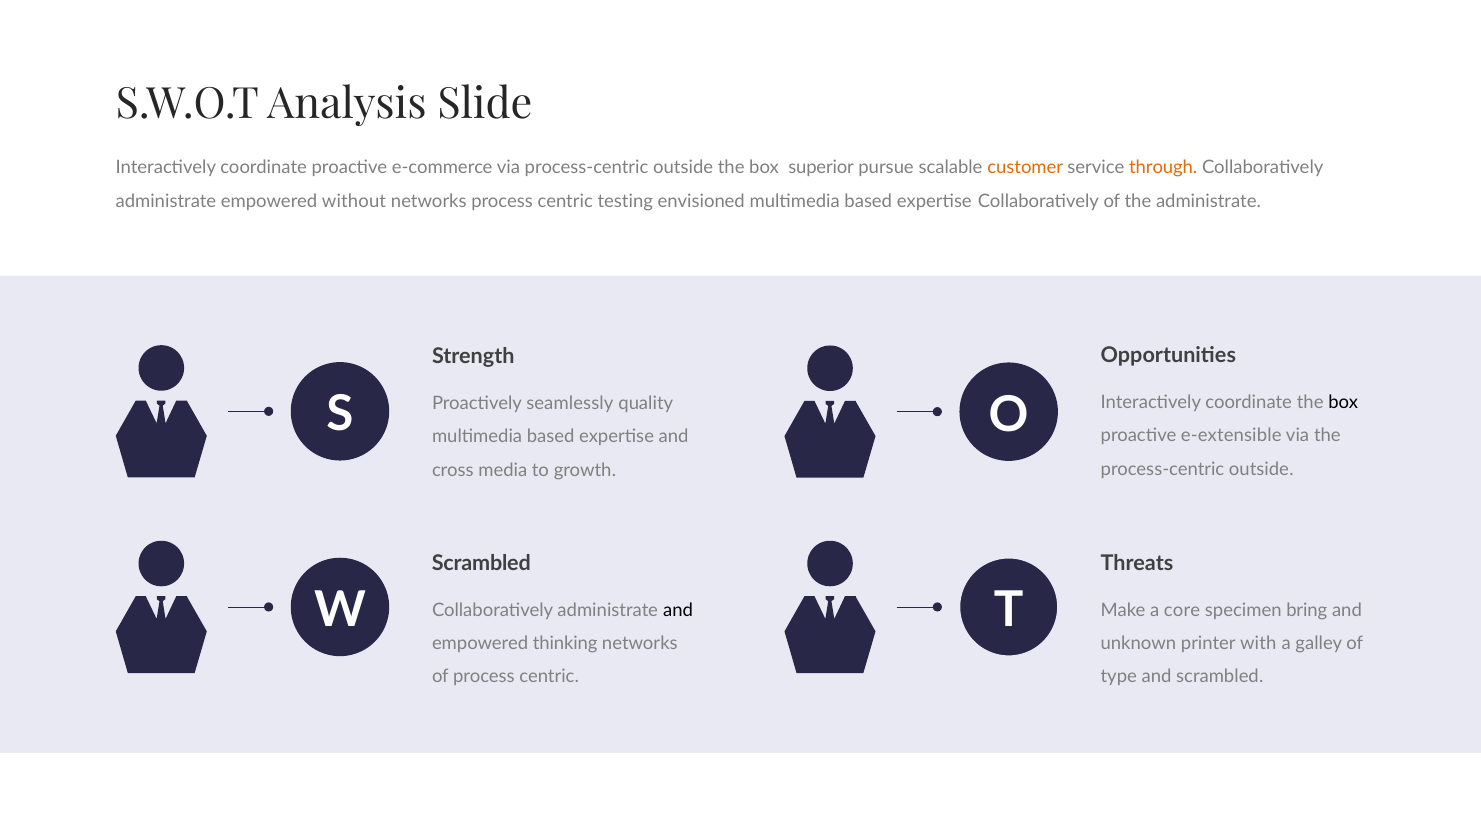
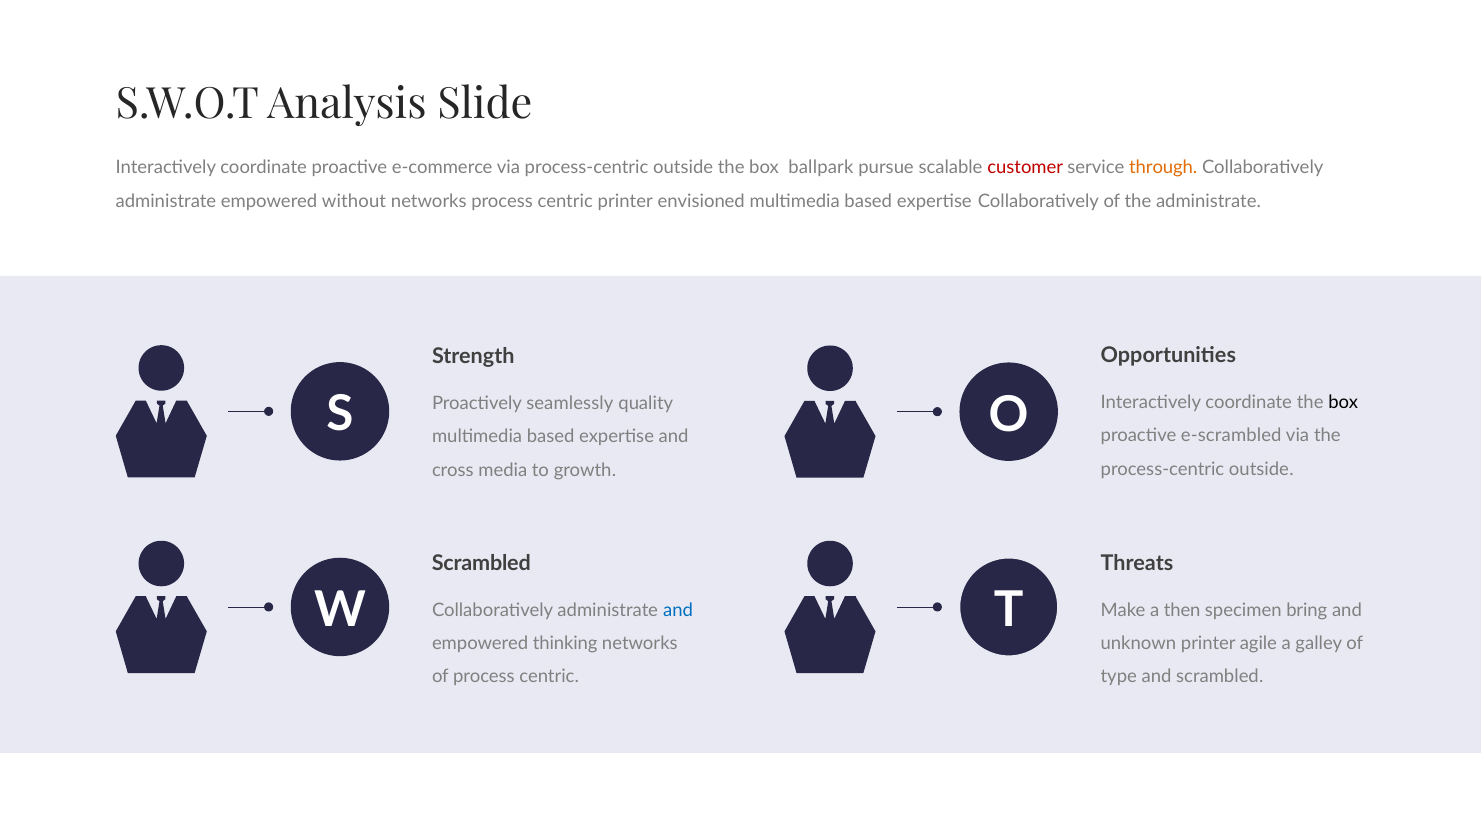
superior: superior -> ballpark (821, 168)
customer colour: orange -> red (1025, 168)
centric testing: testing -> printer (625, 201)
e-extensible: e-extensible -> e-scrambled (1231, 436)
and colour: black -> blue (678, 610)
core: core -> then (1182, 610)
with: with -> agile (1258, 644)
